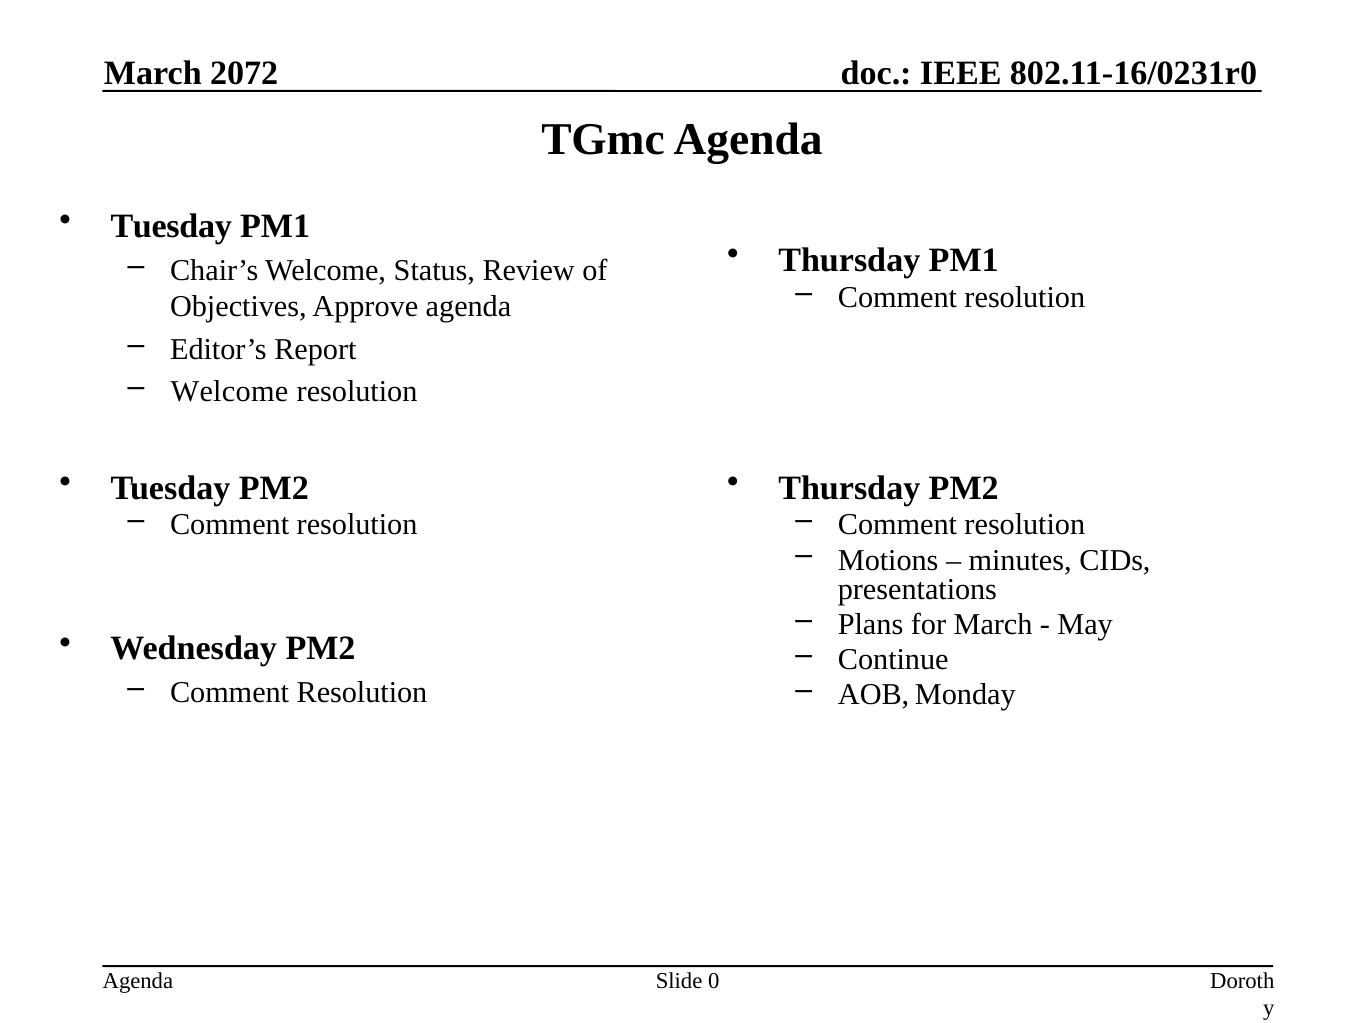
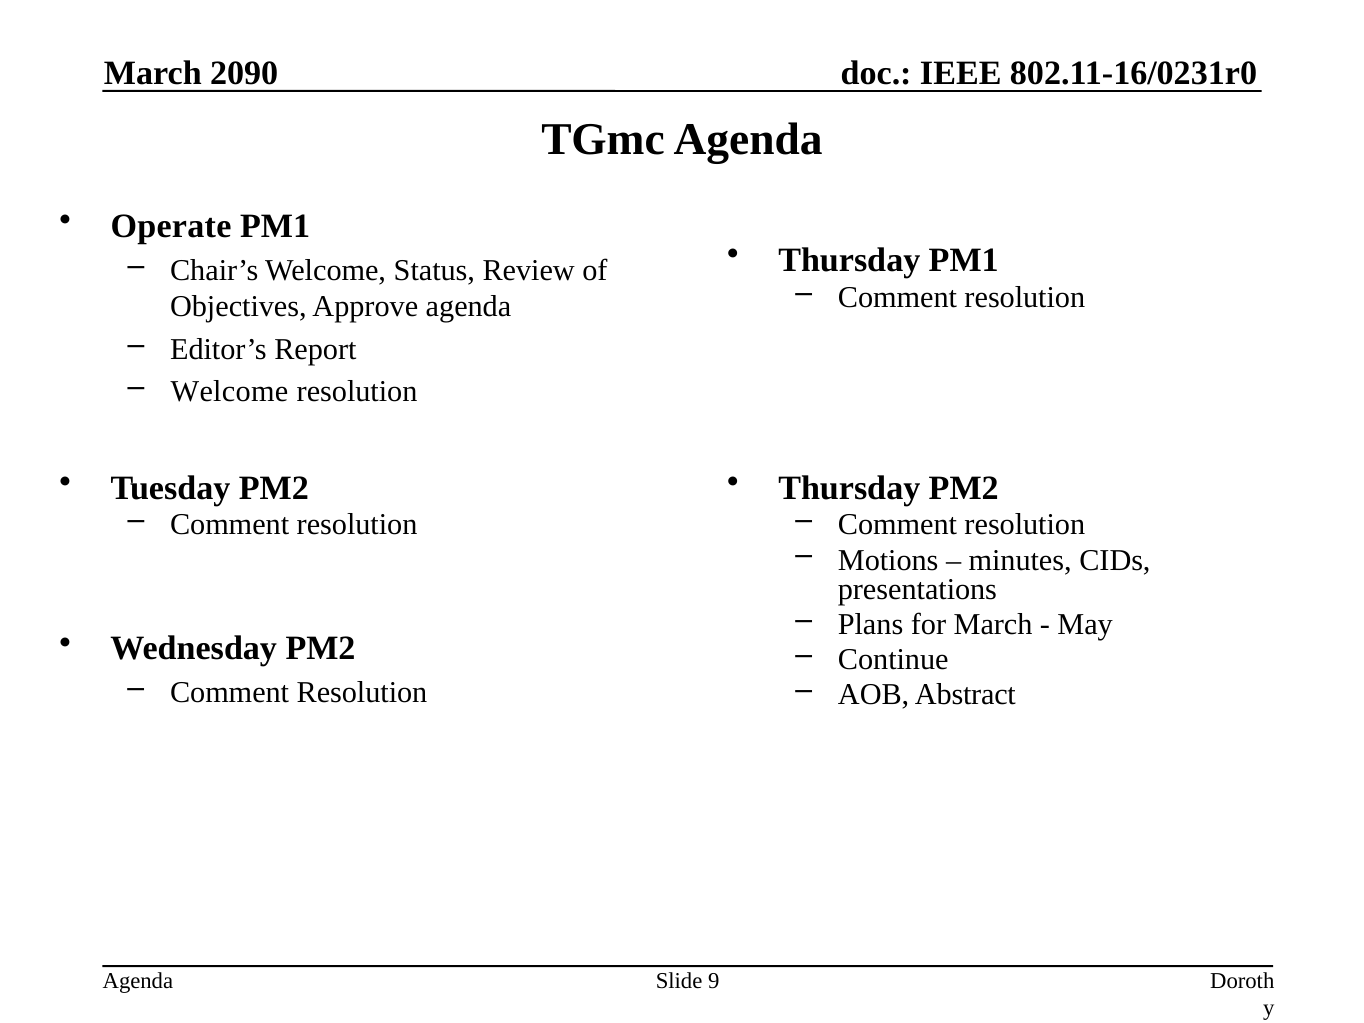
2072: 2072 -> 2090 (244, 73)
Tuesday: Tuesday -> Operate (171, 226)
Monday: Monday -> Abstract (965, 695)
0: 0 -> 9 (714, 981)
